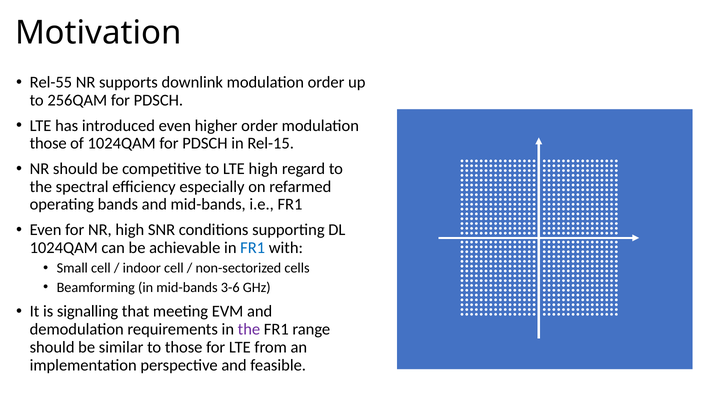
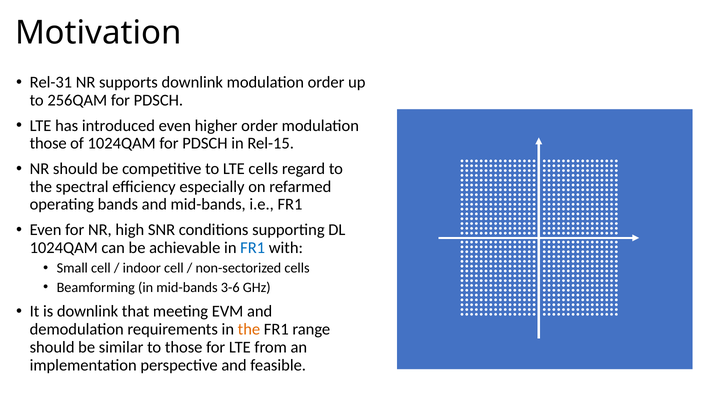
Rel-55: Rel-55 -> Rel-31 (51, 82)
LTE high: high -> cells (263, 169)
is signalling: signalling -> downlink (88, 311)
the colour: purple -> orange (249, 329)
